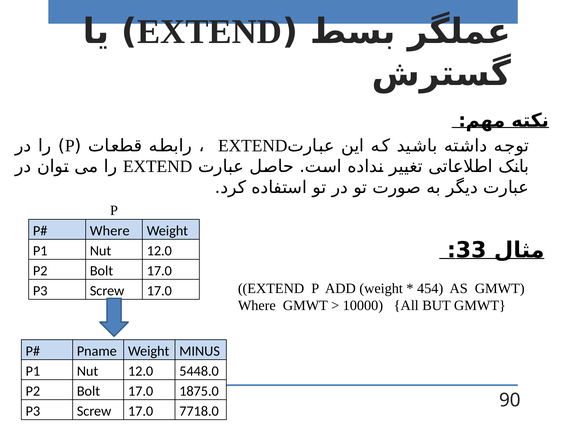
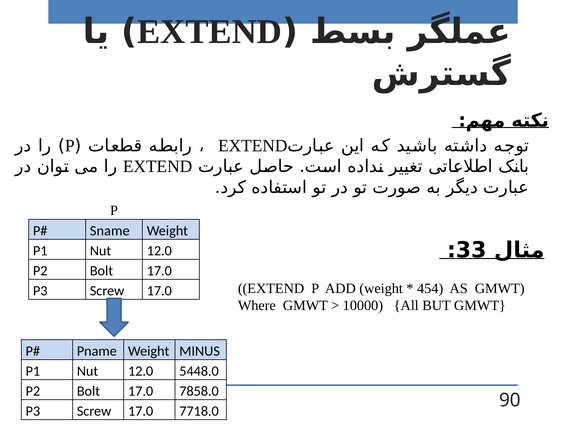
Where: Where -> Sname (110, 231)
1875.0: 1875.0 -> 7858.0 (199, 391)
